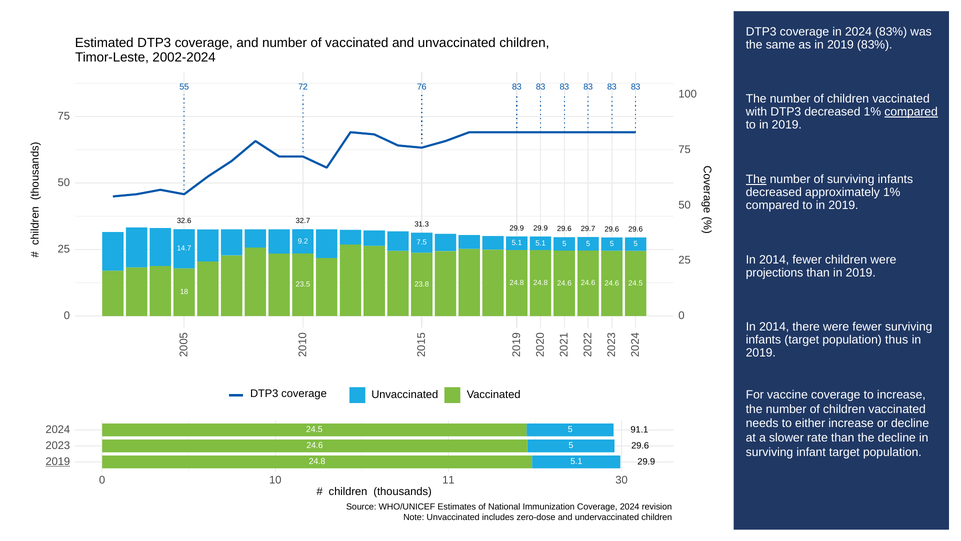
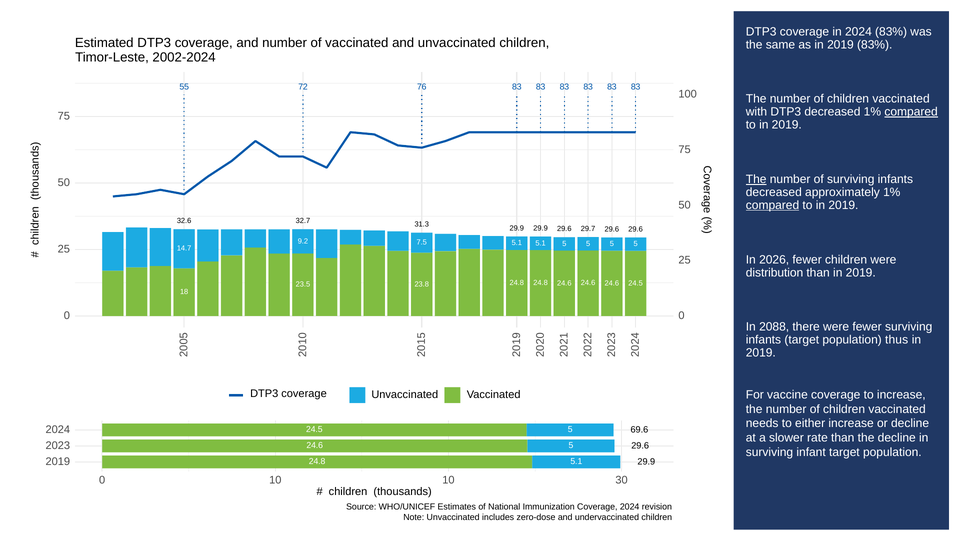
compared underline: none -> present (773, 205)
2014: 2014 -> 2026 (774, 259)
projections: projections -> distribution (775, 272)
2014: 2014 -> 2088 (774, 327)
91.1: 91.1 -> 69.6 (639, 429)
2019 underline: present -> none (58, 461)
10 11: 11 -> 10 (448, 480)
